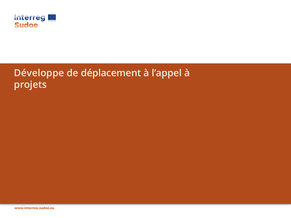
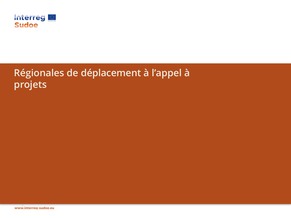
Développe: Développe -> Régionales (39, 73)
